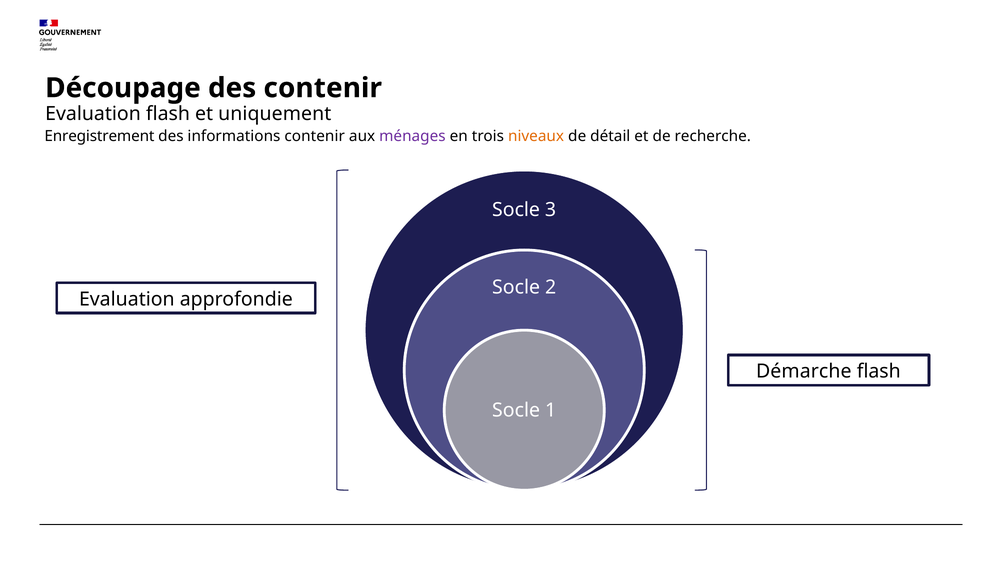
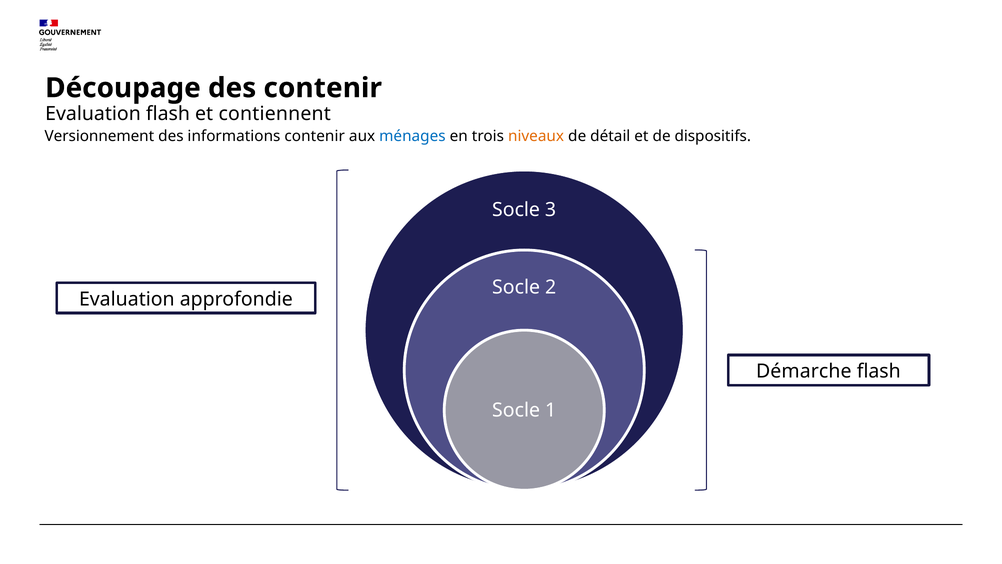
uniquement: uniquement -> contiennent (275, 114)
Enregistrement: Enregistrement -> Versionnement (99, 136)
ménages colour: purple -> blue (412, 136)
recherche: recherche -> dispositifs (713, 136)
